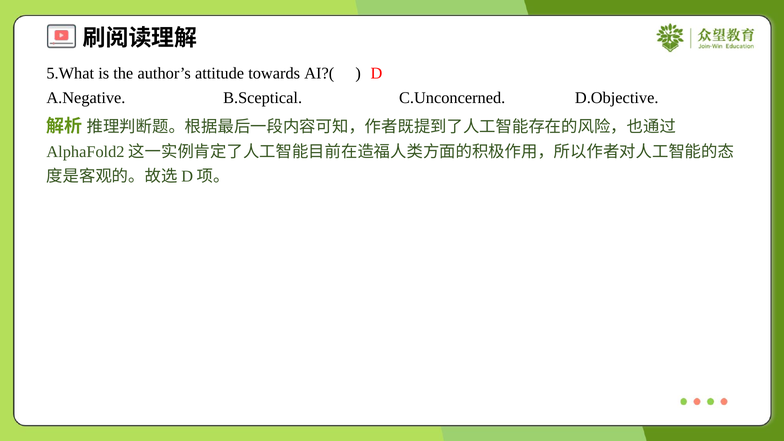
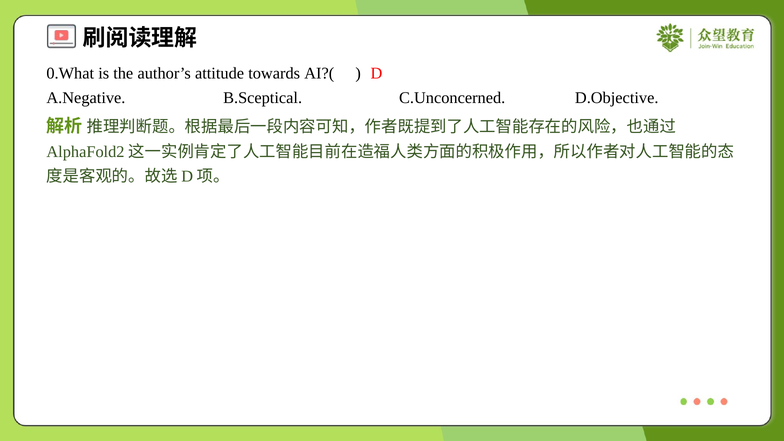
5.What: 5.What -> 0.What (70, 73)
